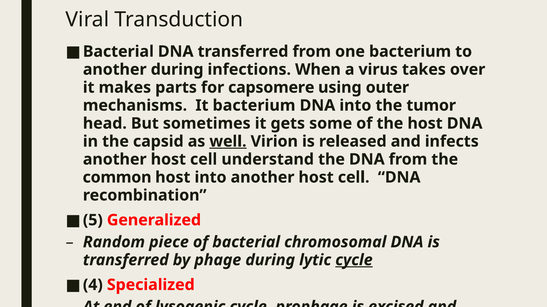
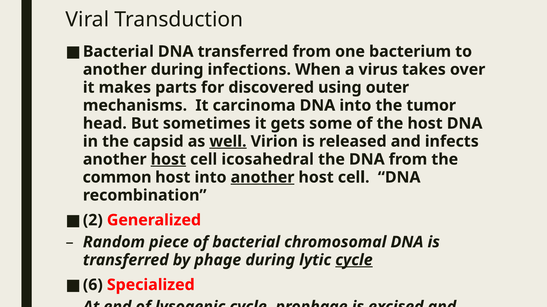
capsomere: capsomere -> discovered (271, 88)
It bacterium: bacterium -> carcinoma (254, 106)
host underline: none -> present (168, 160)
understand: understand -> icosahedral (268, 160)
another underline: none -> present (263, 178)
5: 5 -> 2 (93, 221)
4: 4 -> 6 (93, 285)
